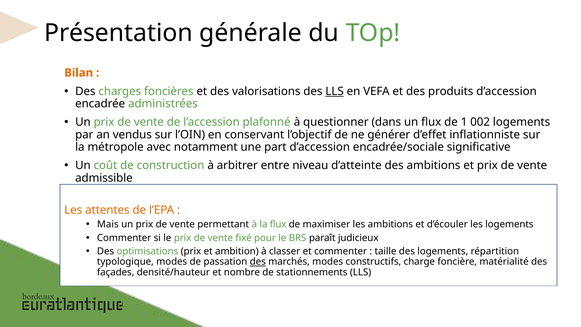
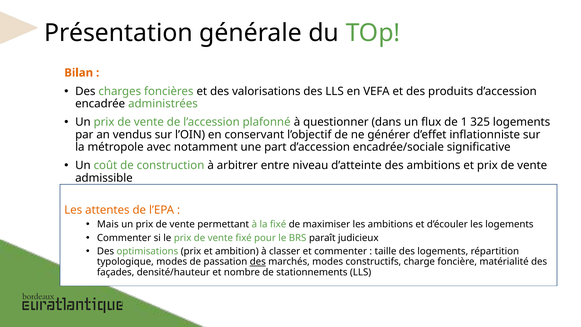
LLS underline: present -> none (335, 91)
002: 002 -> 325 (480, 122)
la flux: flux -> fixé (278, 224)
